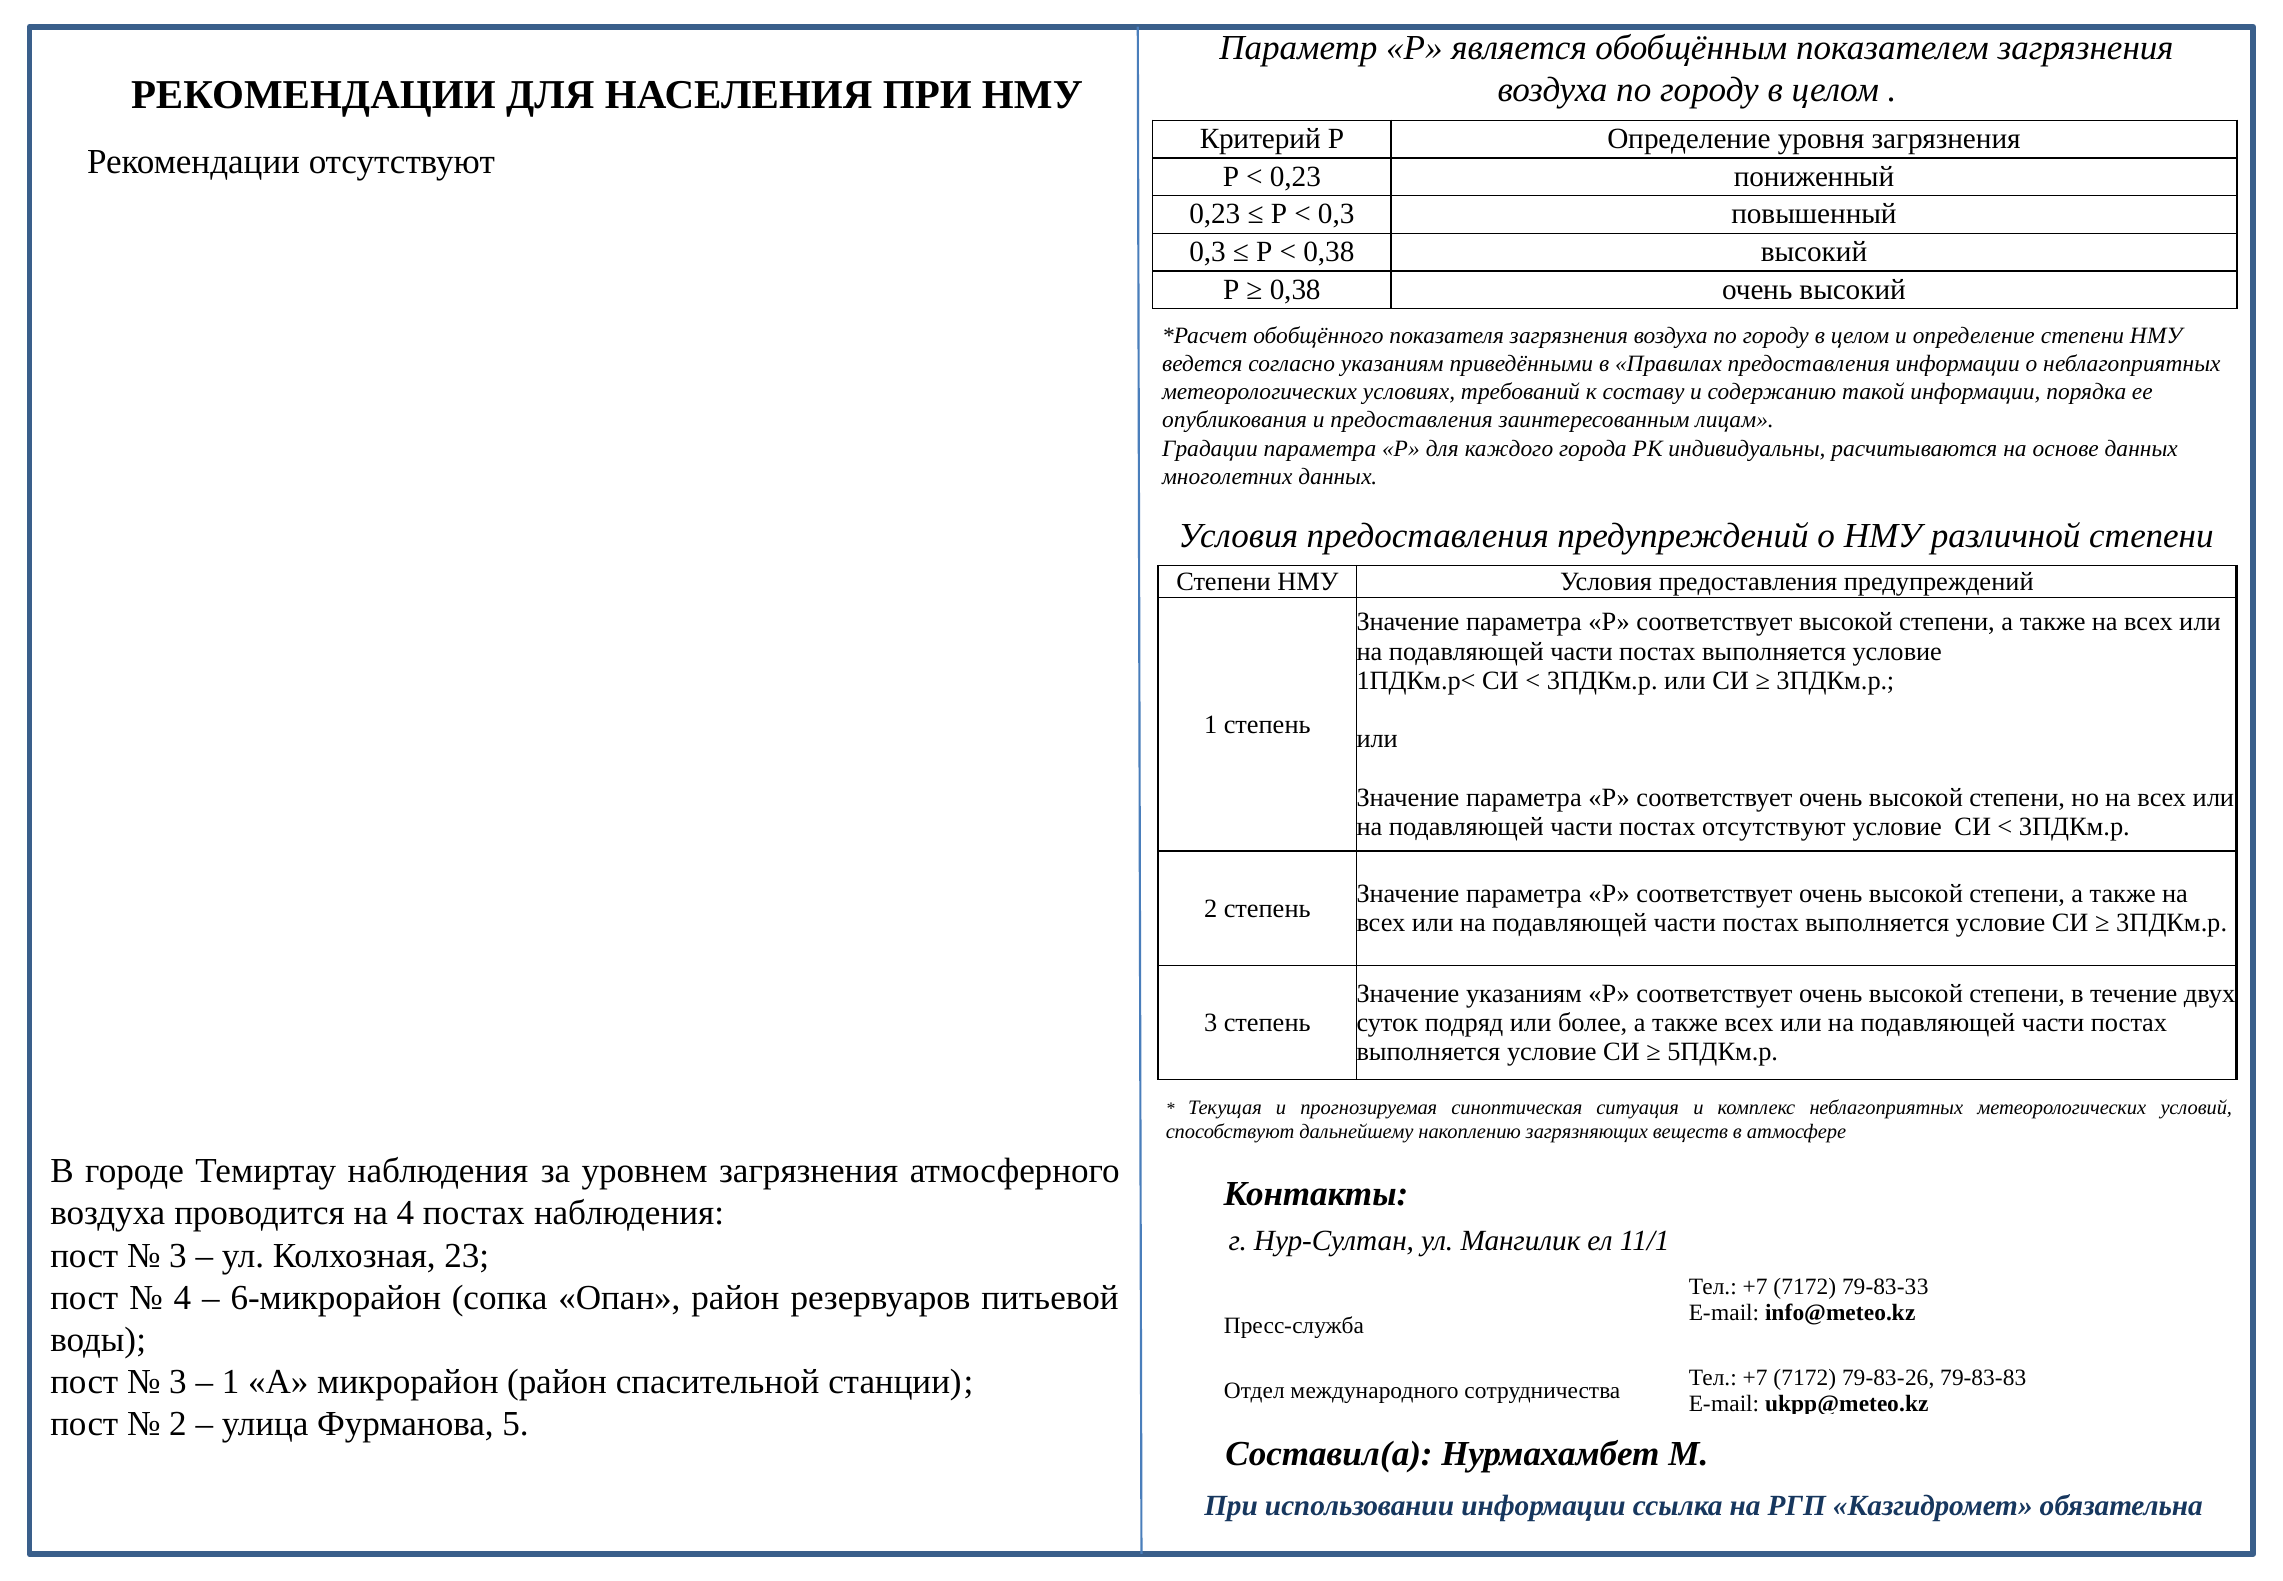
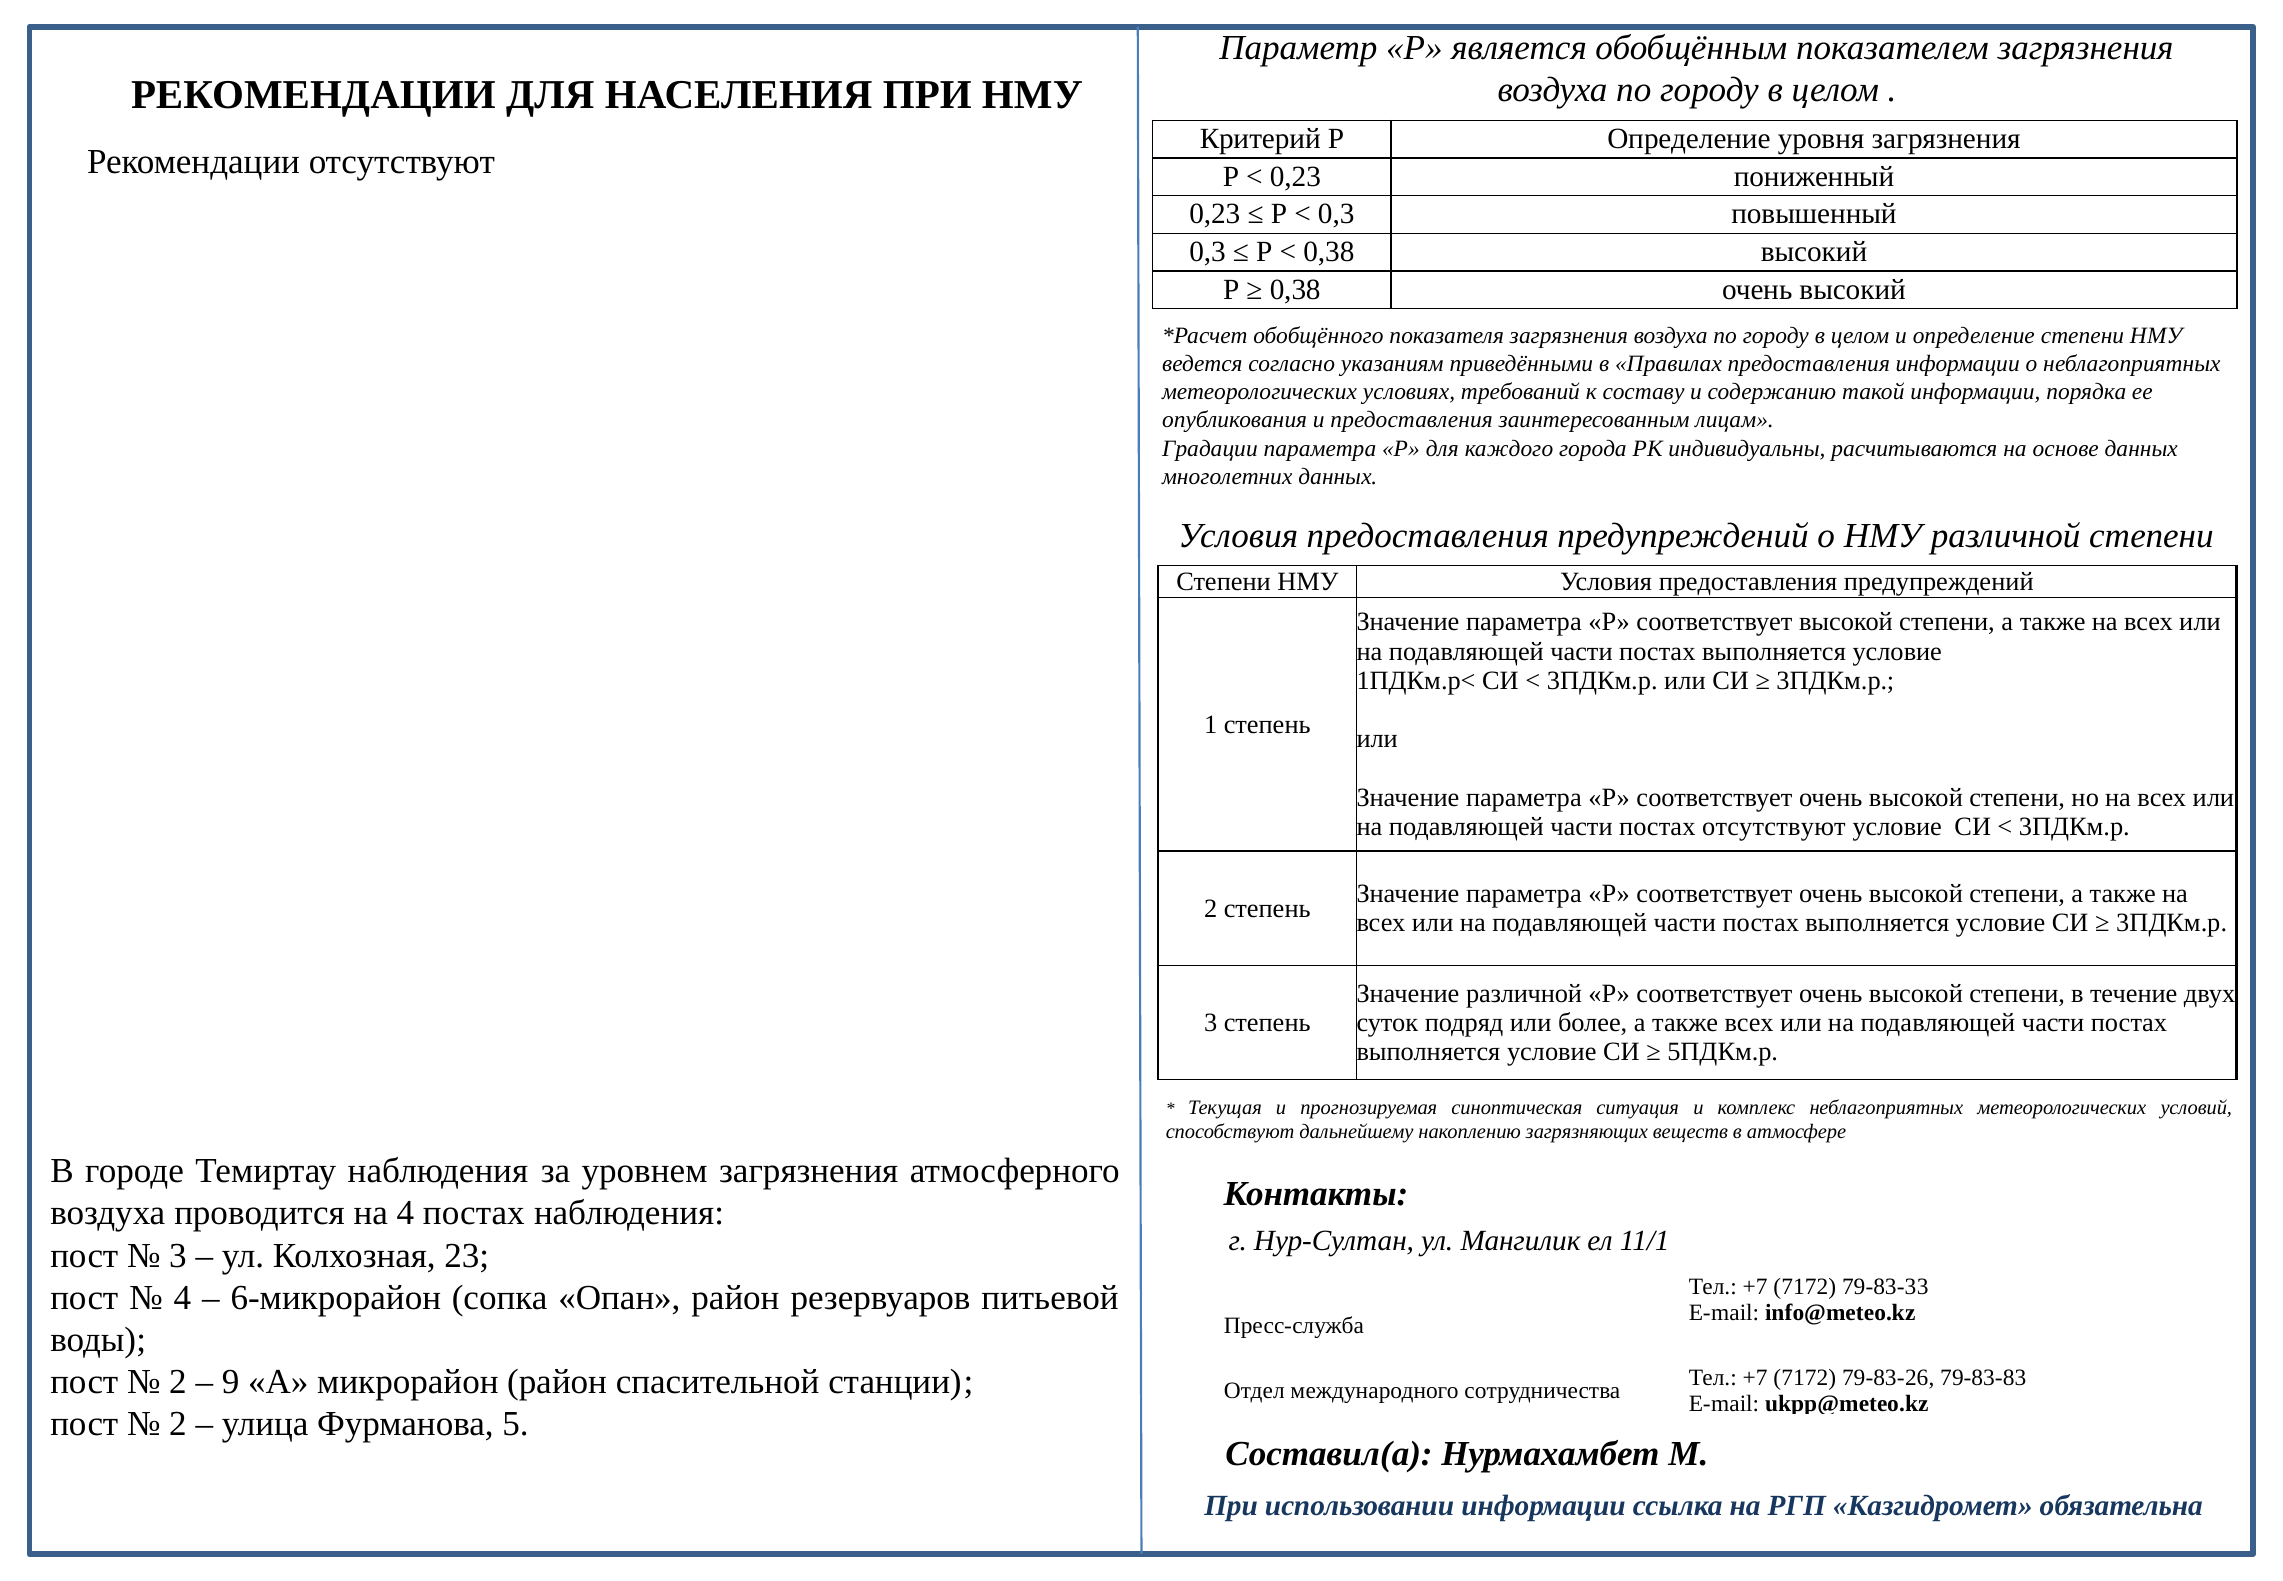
Значение указаниям: указаниям -> различной (1524, 993)
3: 3 -> 2 (178, 1382)
1: 1 -> 9 (231, 1382)
